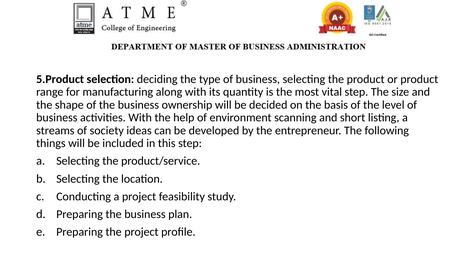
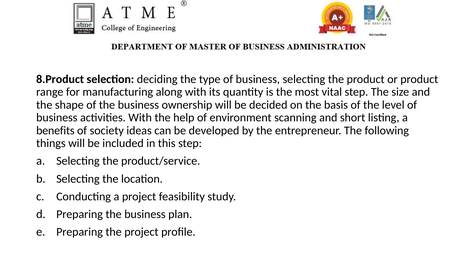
5.Product: 5.Product -> 8.Product (60, 79)
streams: streams -> benefits (55, 131)
